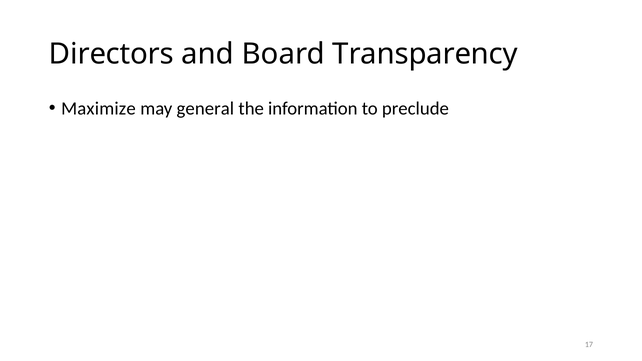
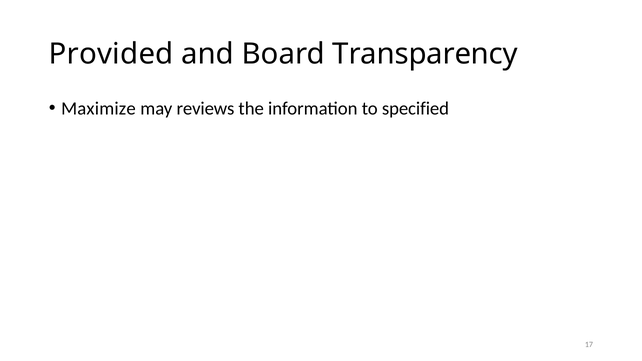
Directors: Directors -> Provided (111, 54)
general: general -> reviews (205, 109)
preclude: preclude -> specified (415, 109)
